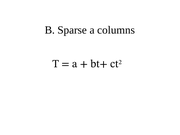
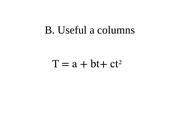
Sparse: Sparse -> Useful (72, 30)
